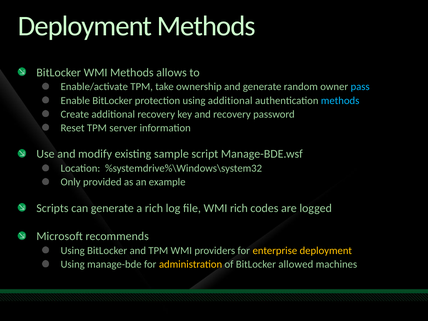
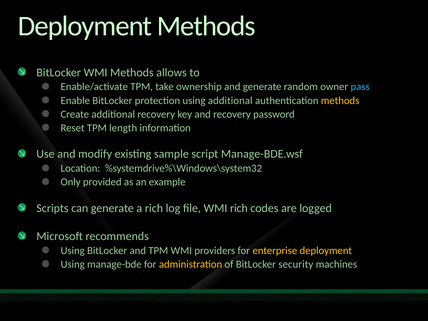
methods colour: light blue -> yellow (340, 100)
server: server -> length (123, 128)
allowed: allowed -> security (296, 264)
